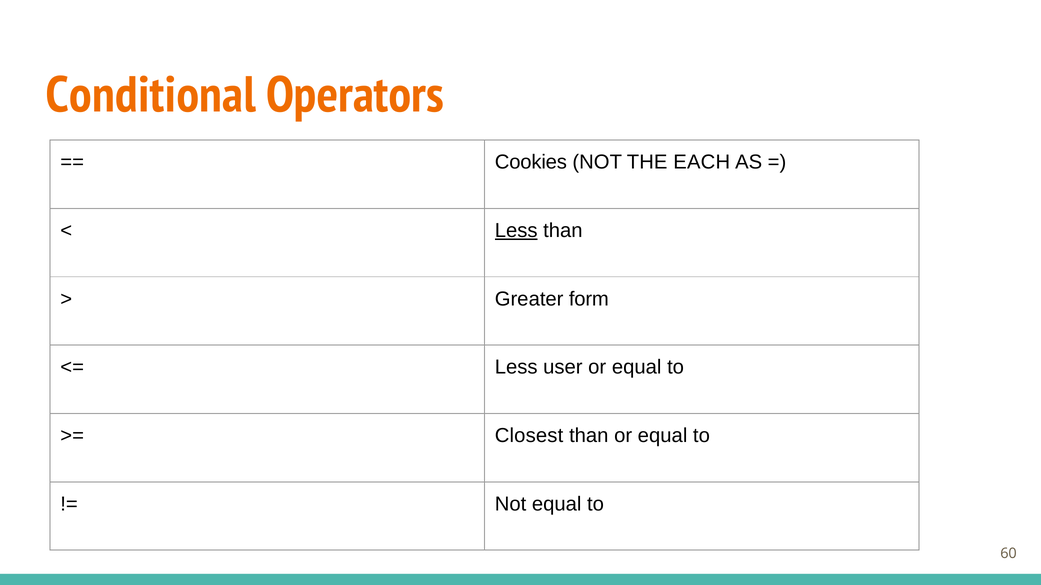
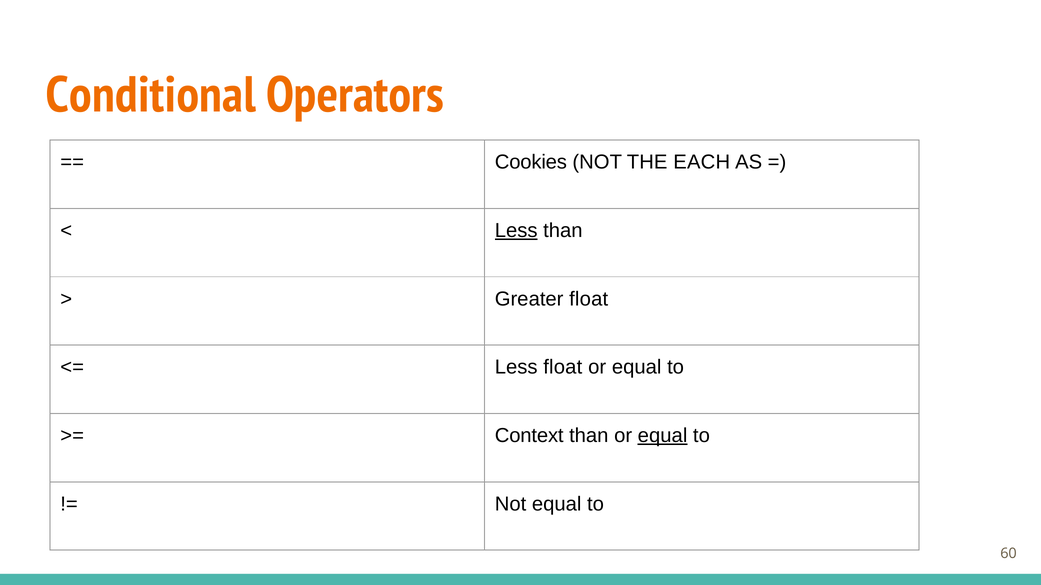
Greater form: form -> float (589, 299)
Less user: user -> float (563, 368)
Closest: Closest -> Context (529, 436)
equal underline: none -> present (663, 436)
